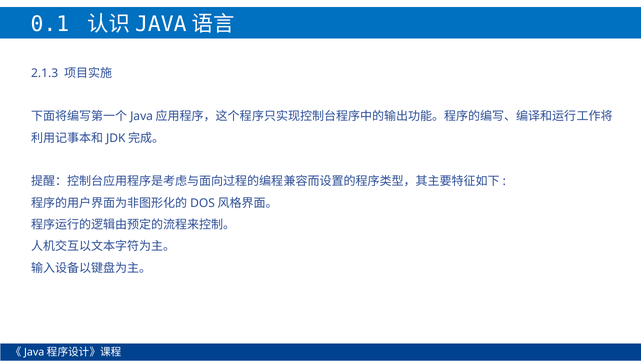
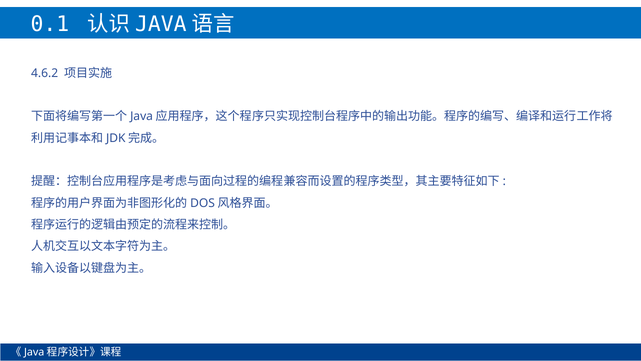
2.1.3: 2.1.3 -> 4.6.2 (45, 73)
